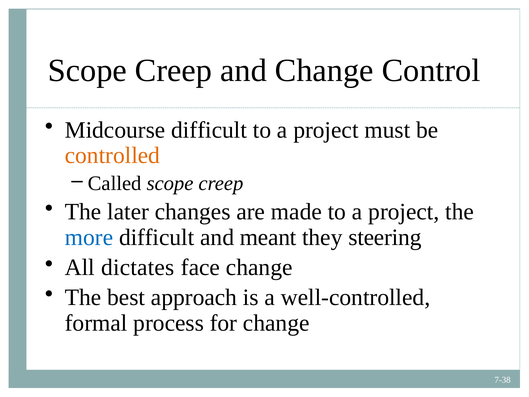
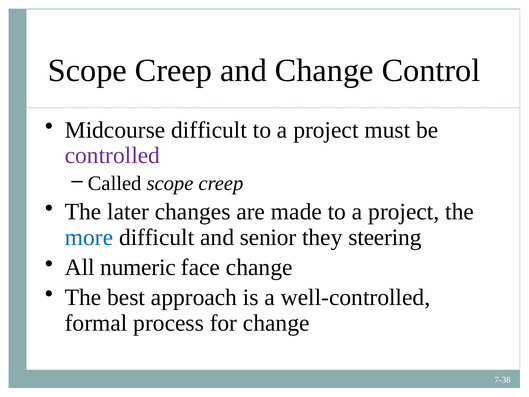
controlled colour: orange -> purple (112, 155)
meant: meant -> senior (268, 237)
dictates: dictates -> numeric (138, 267)
